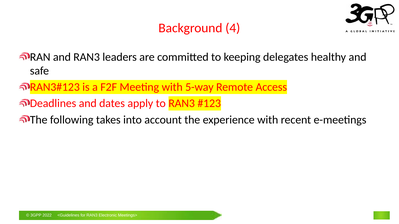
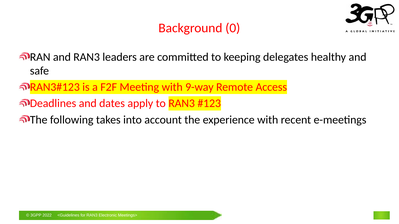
4: 4 -> 0 (233, 28)
5-way: 5-way -> 9-way (199, 87)
